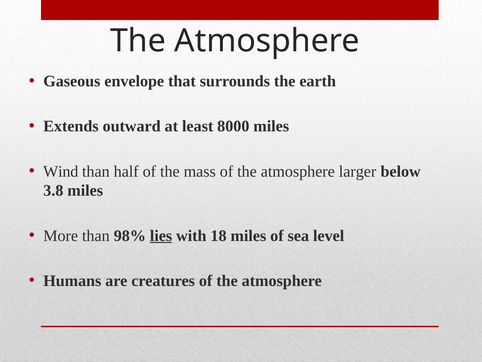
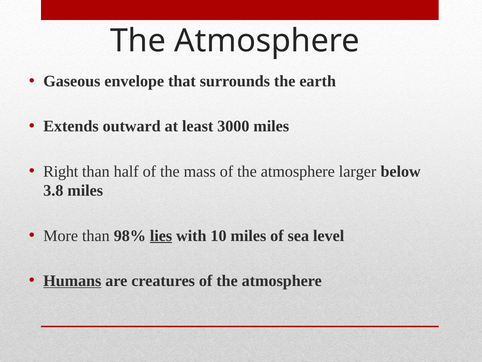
8000: 8000 -> 3000 (233, 126)
Wind: Wind -> Right (61, 171)
18: 18 -> 10 (219, 235)
Humans underline: none -> present (72, 280)
